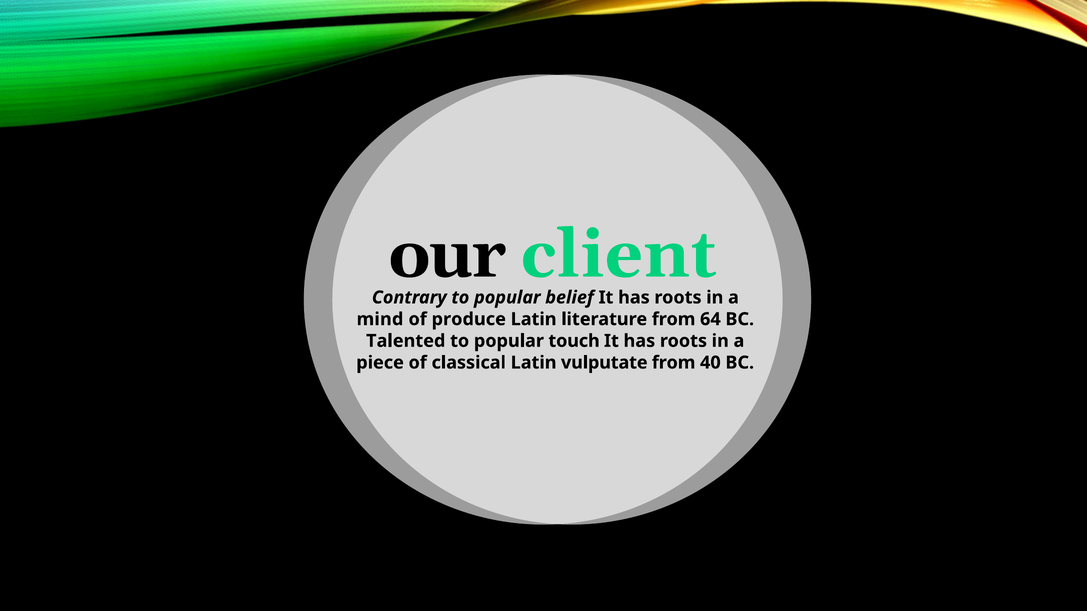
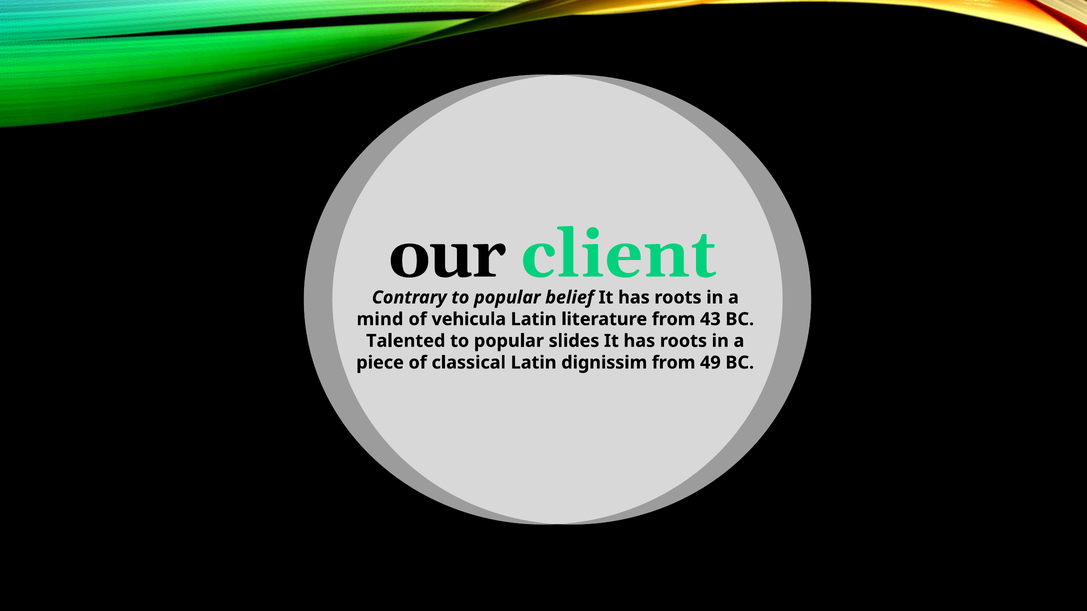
produce: produce -> vehicula (469, 319)
64: 64 -> 43 (710, 319)
touch: touch -> slides (574, 341)
vulputate: vulputate -> dignissim (604, 363)
40: 40 -> 49 (710, 363)
